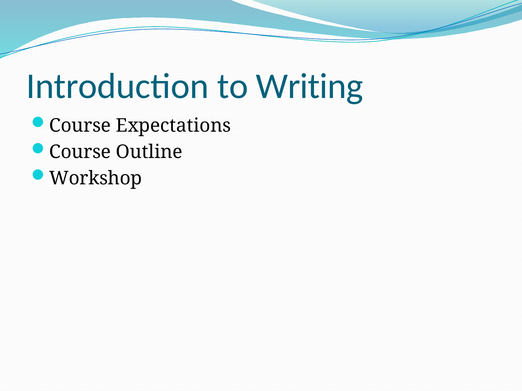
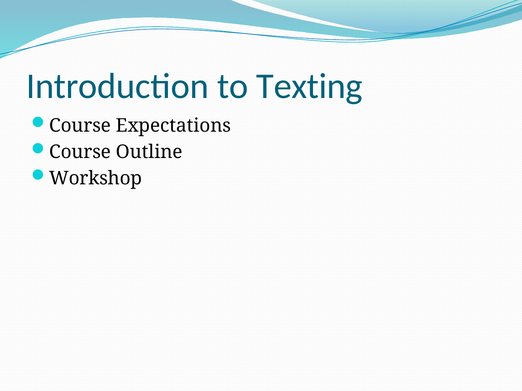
Writing: Writing -> Texting (309, 86)
